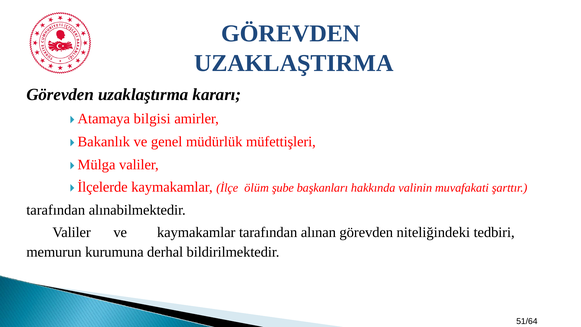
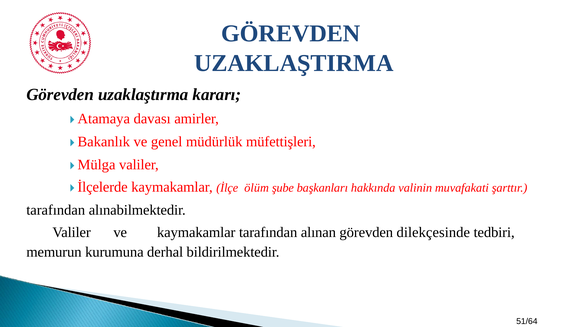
bilgisi: bilgisi -> davası (152, 119)
niteliğindeki: niteliğindeki -> dilekçesinde (433, 232)
